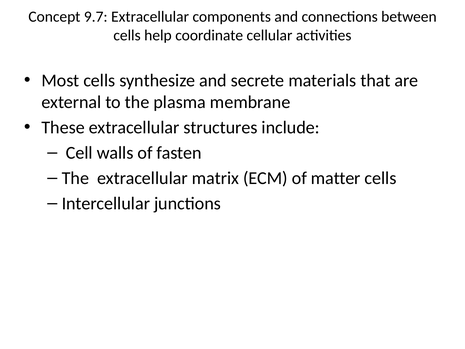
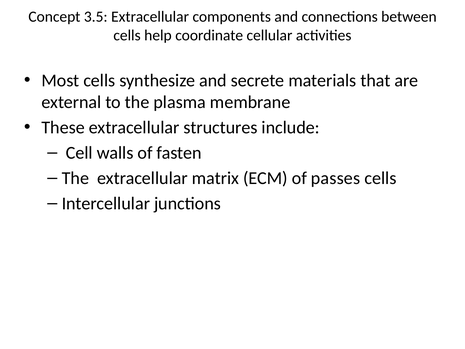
9.7: 9.7 -> 3.5 (96, 17)
matter: matter -> passes (336, 178)
